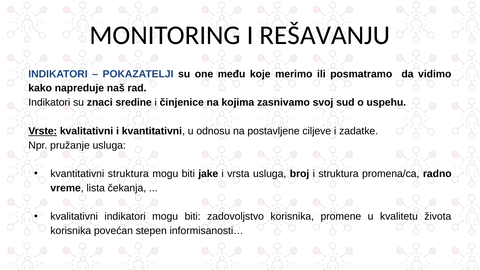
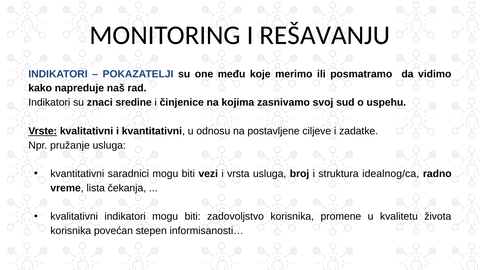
kvantitativni struktura: struktura -> saradnici (128, 174)
jake: jake -> vezi (208, 174)
promena/ca: promena/ca -> idealnog/ca (391, 174)
